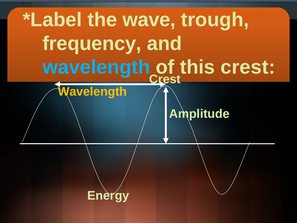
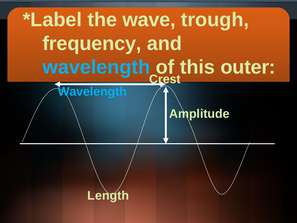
this crest: crest -> outer (248, 67)
Wavelength colour: yellow -> light blue (92, 91)
Energy: Energy -> Length (108, 195)
